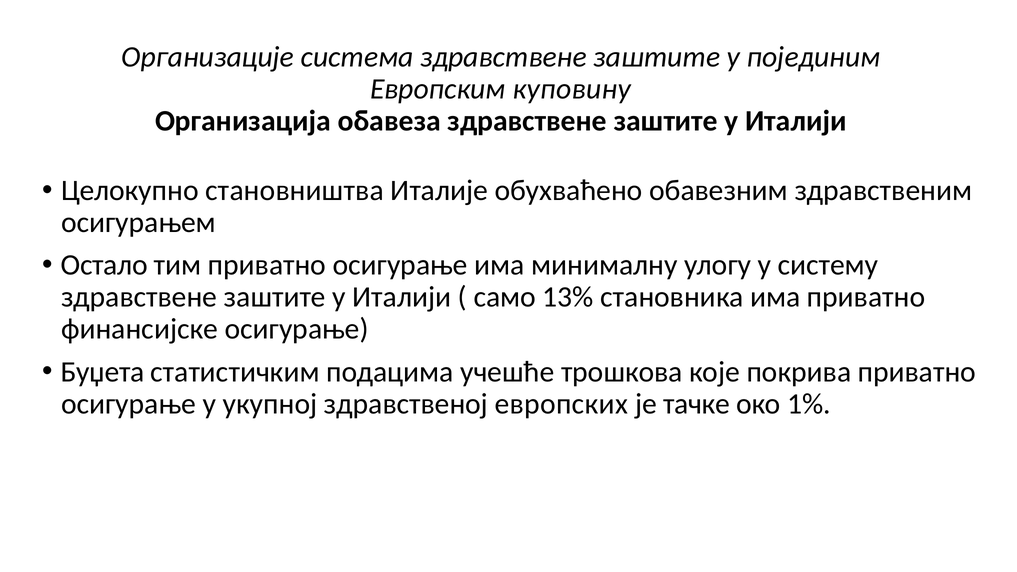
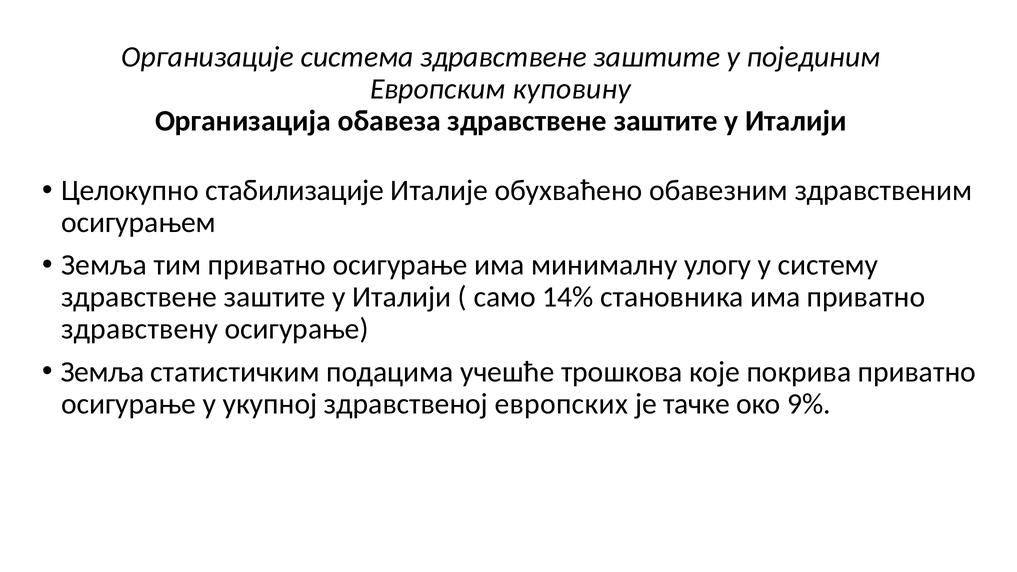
становништва: становништва -> стабилизације (295, 190)
Остало: Остало -> Земља (104, 265)
13%: 13% -> 14% (568, 297)
финансијске: финансијске -> здравствену (140, 329)
Буџета: Буџета -> Земља (103, 372)
1%: 1% -> 9% (809, 404)
